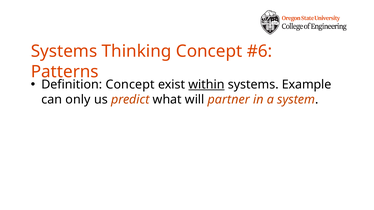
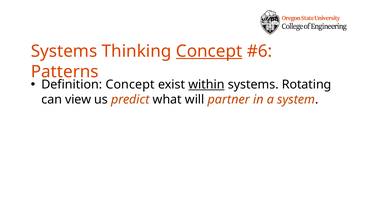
Concept underline: none -> present (209, 51)
Example: Example -> Rotating (307, 85)
only: only -> view (78, 100)
